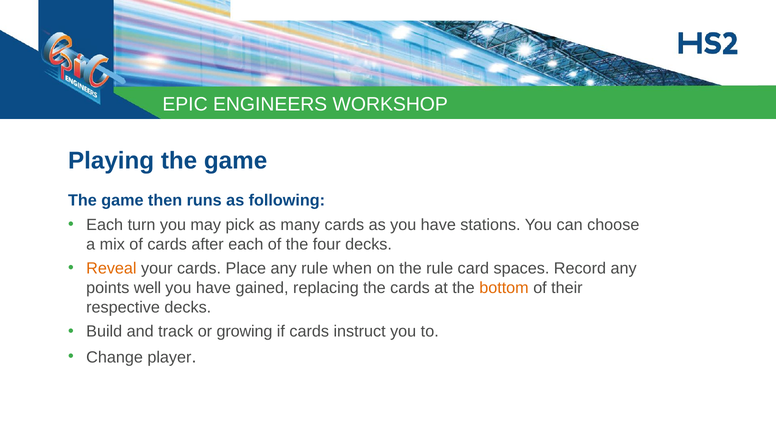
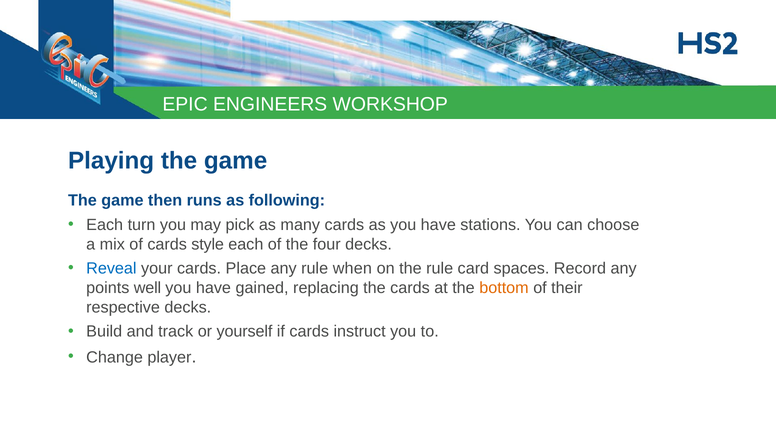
after: after -> style (208, 244)
Reveal colour: orange -> blue (111, 268)
growing: growing -> yourself (245, 331)
